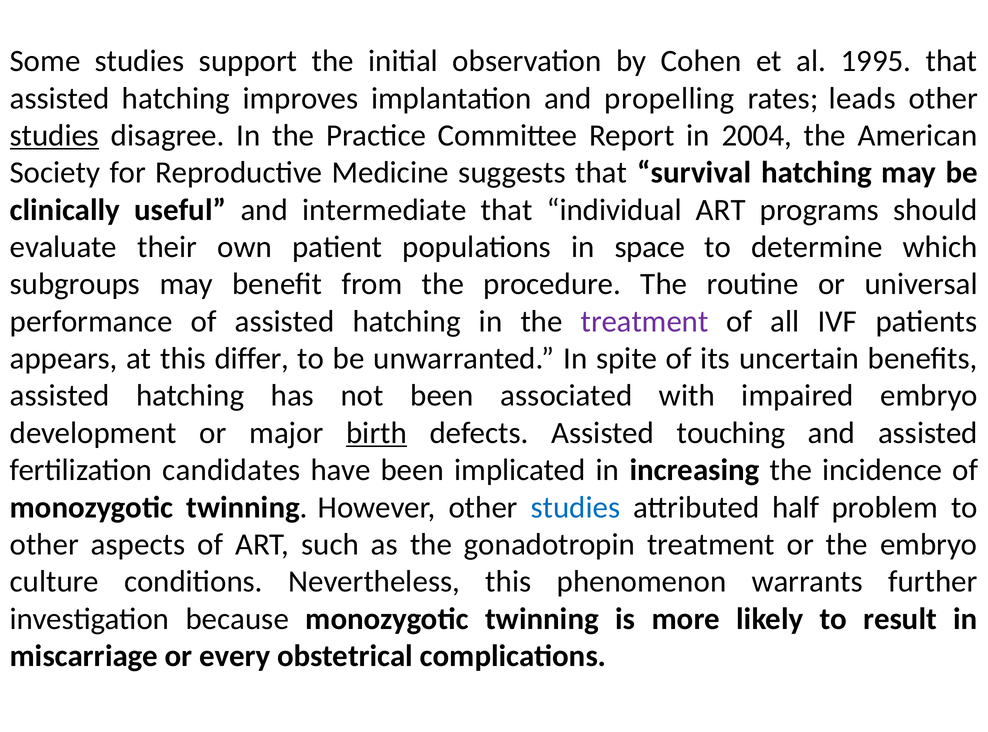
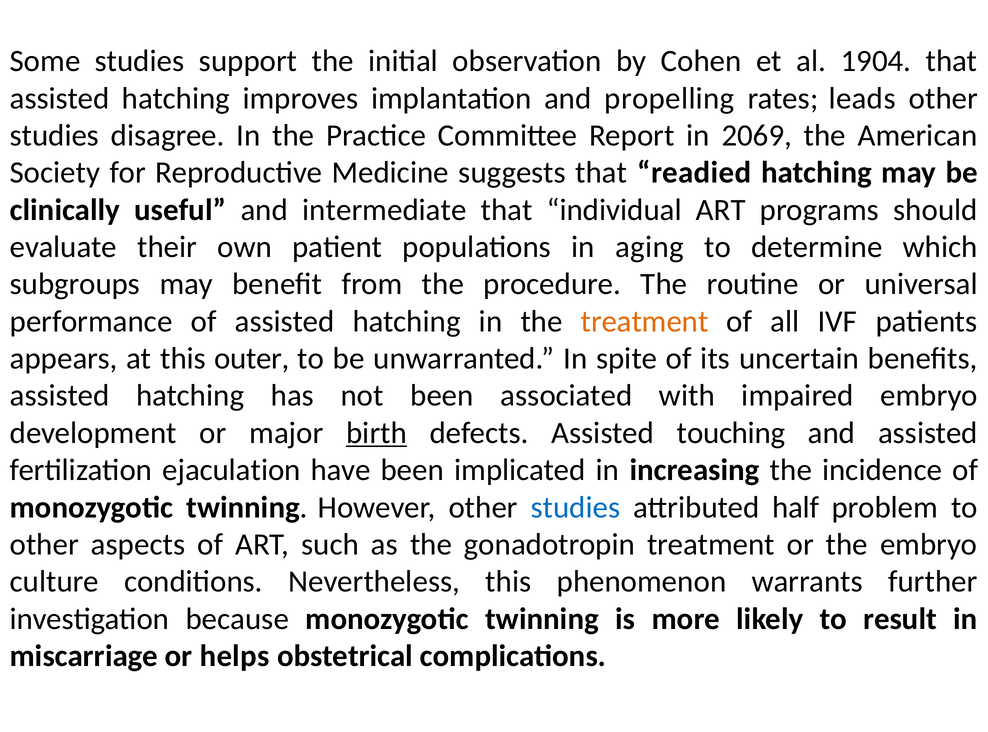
1995: 1995 -> 1904 (876, 61)
studies underline: present -> none (54, 135)
2004: 2004 -> 2069 (757, 135)
survival: survival -> readied (694, 173)
space: space -> aging (649, 247)
treatment colour: purple -> orange (645, 321)
differ: differ -> outer (252, 358)
candidates: candidates -> ejaculation (231, 470)
every: every -> helps (235, 656)
